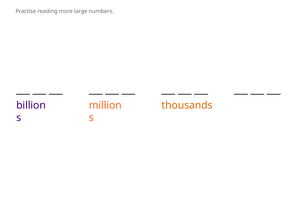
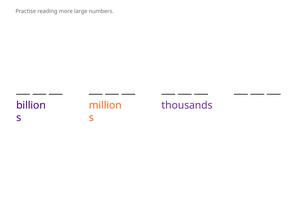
thousands colour: orange -> purple (187, 105)
